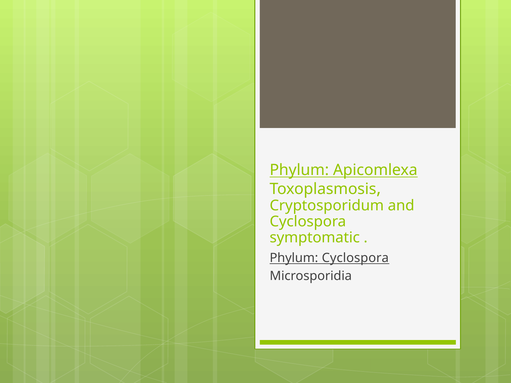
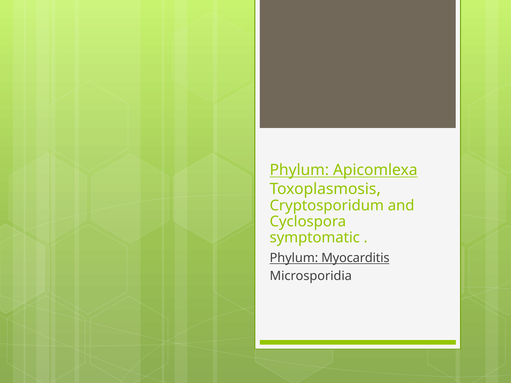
Phylum Cyclospora: Cyclospora -> Myocarditis (355, 258)
